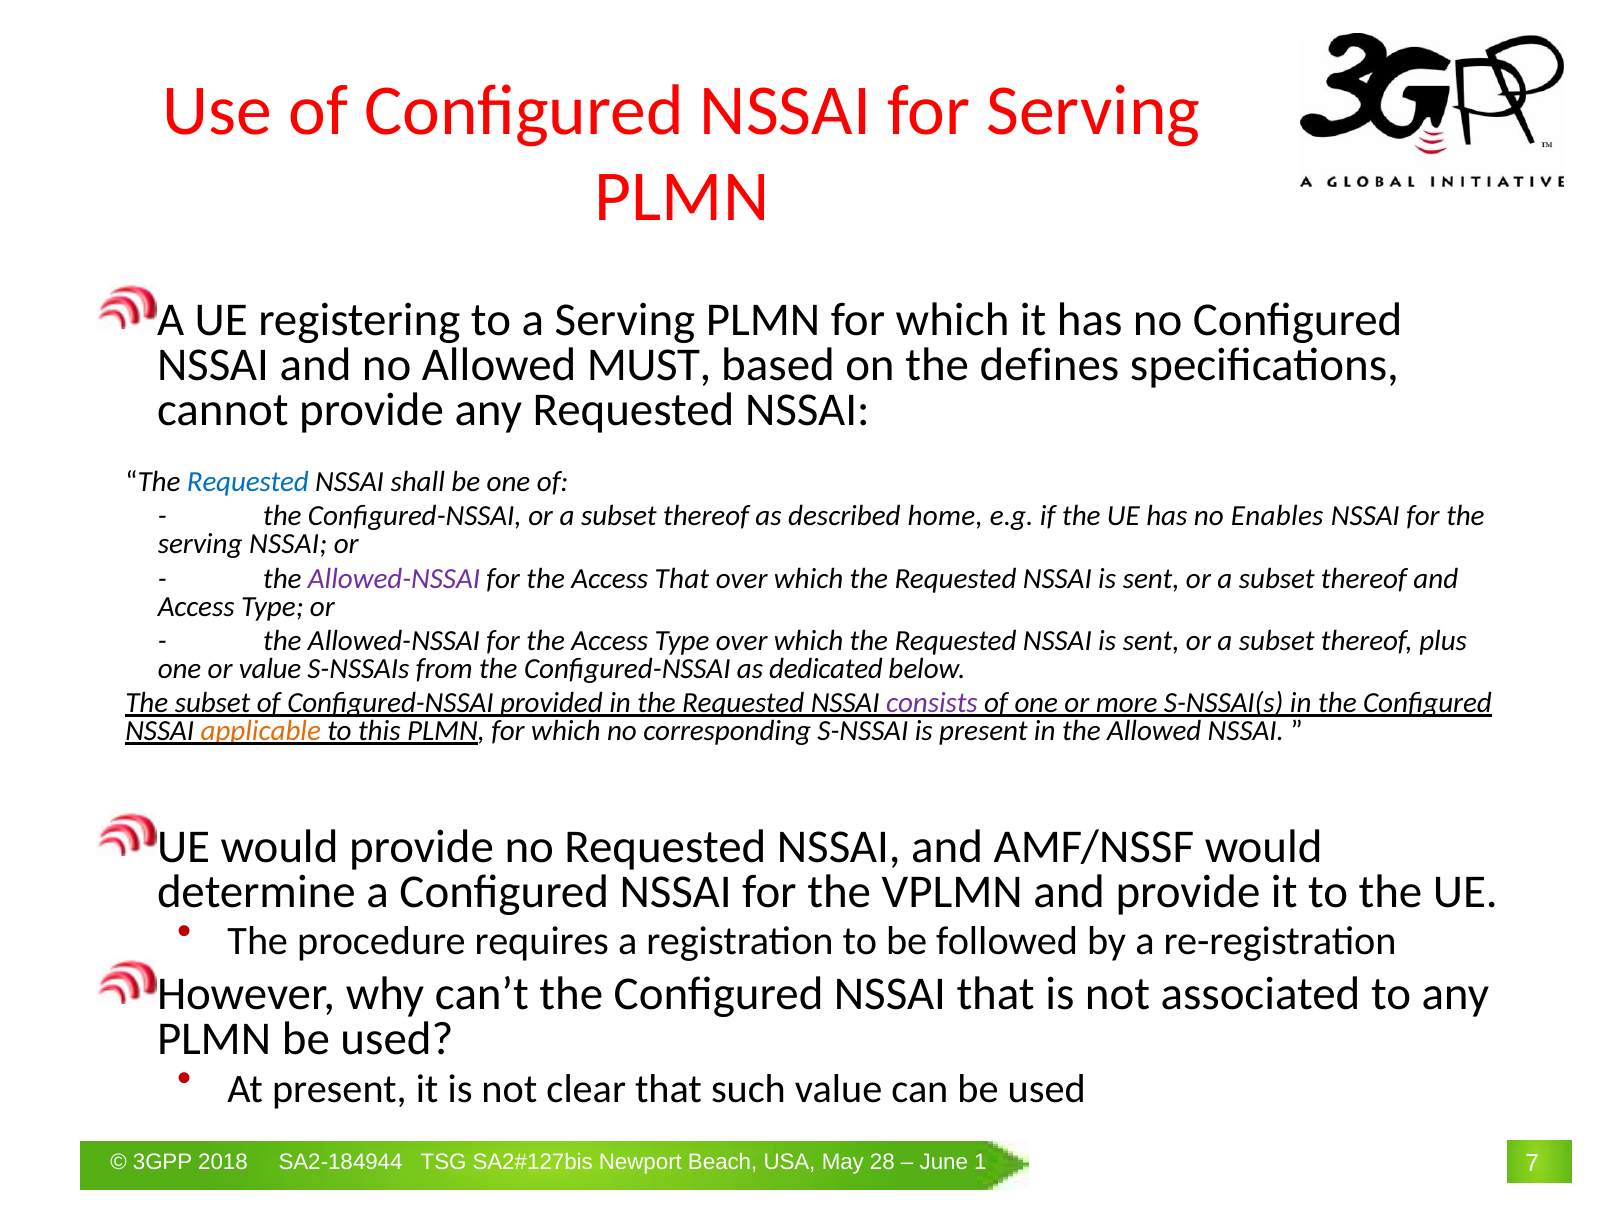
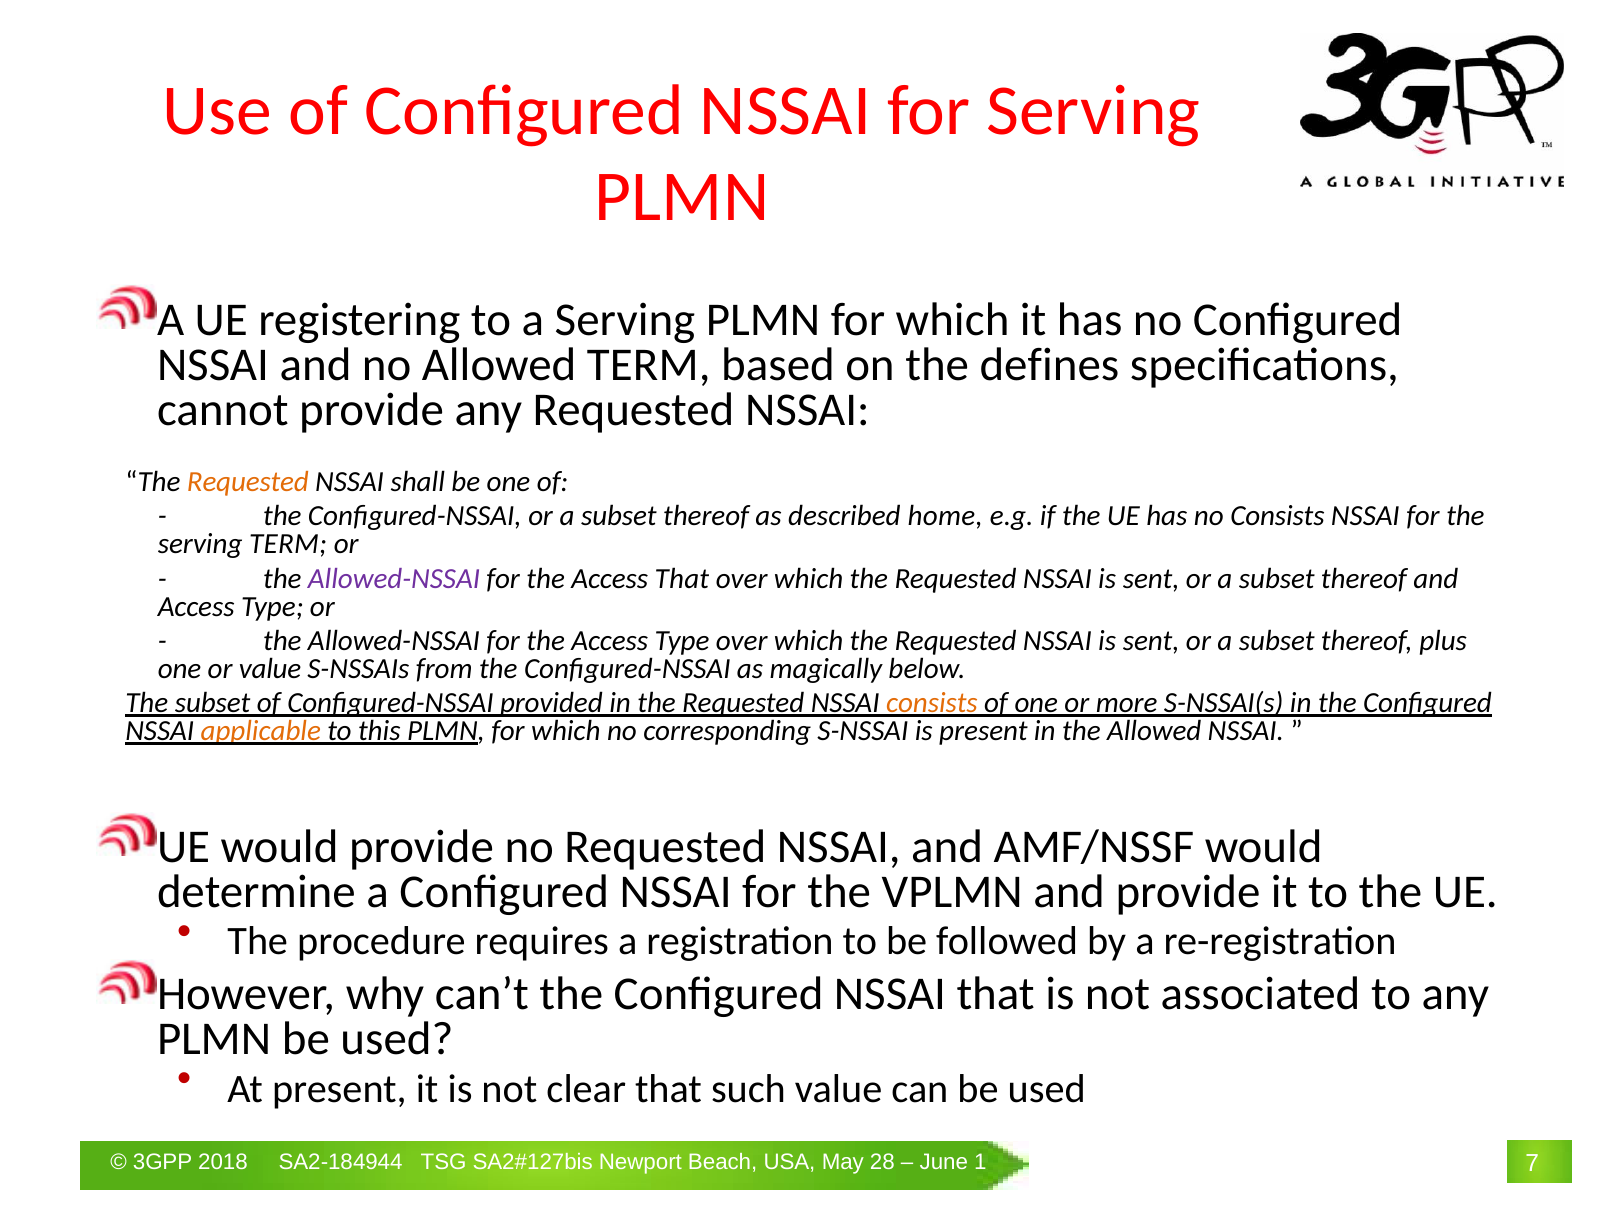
Allowed MUST: MUST -> TERM (649, 364)
Requested colour: blue -> orange (248, 482)
no Enables: Enables -> Consists (1277, 516)
serving NSSAI: NSSAI -> TERM (288, 544)
dedicated: dedicated -> magically (826, 669)
consists colour: purple -> orange (932, 703)
